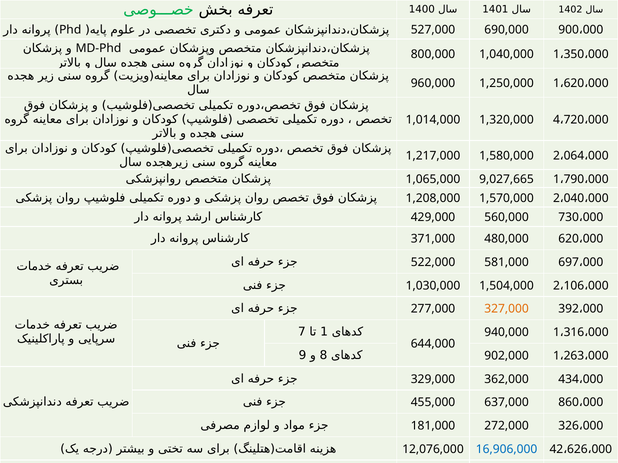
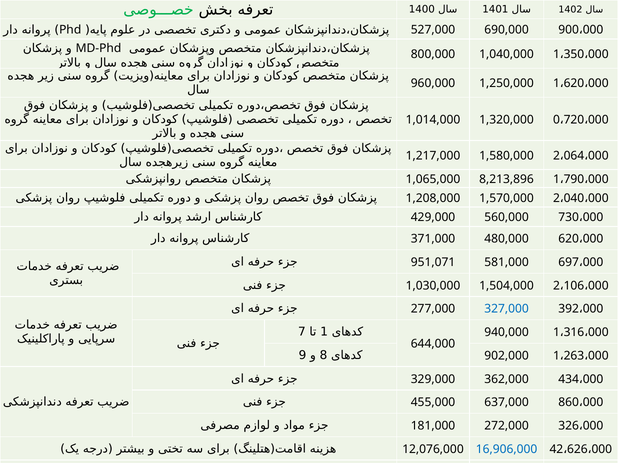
4: 4 -> 0 (556, 120)
9,027,665: 9,027,665 -> 8,213,896 (507, 180)
522,000: 522,000 -> 951,071 (433, 263)
327,000 colour: orange -> blue (507, 309)
